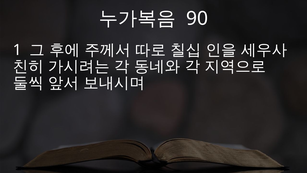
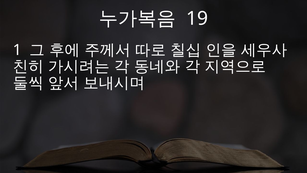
90: 90 -> 19 (197, 18)
